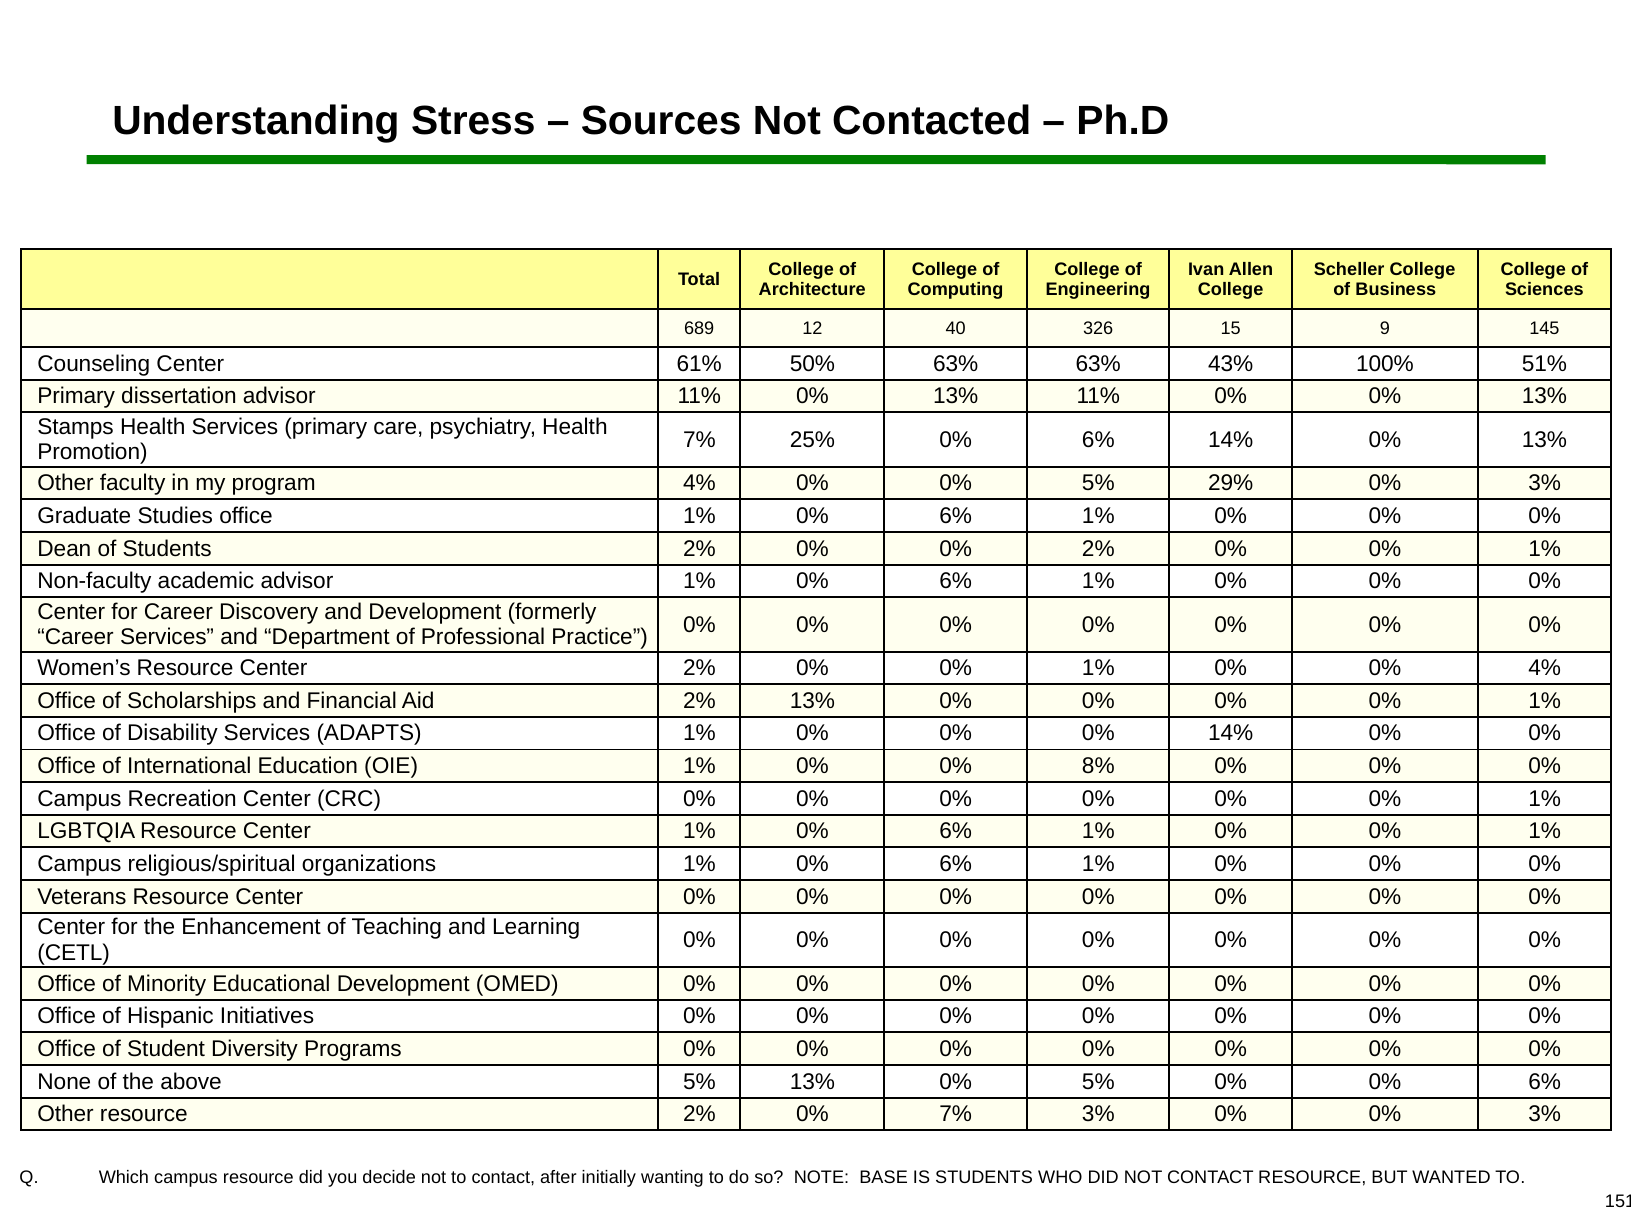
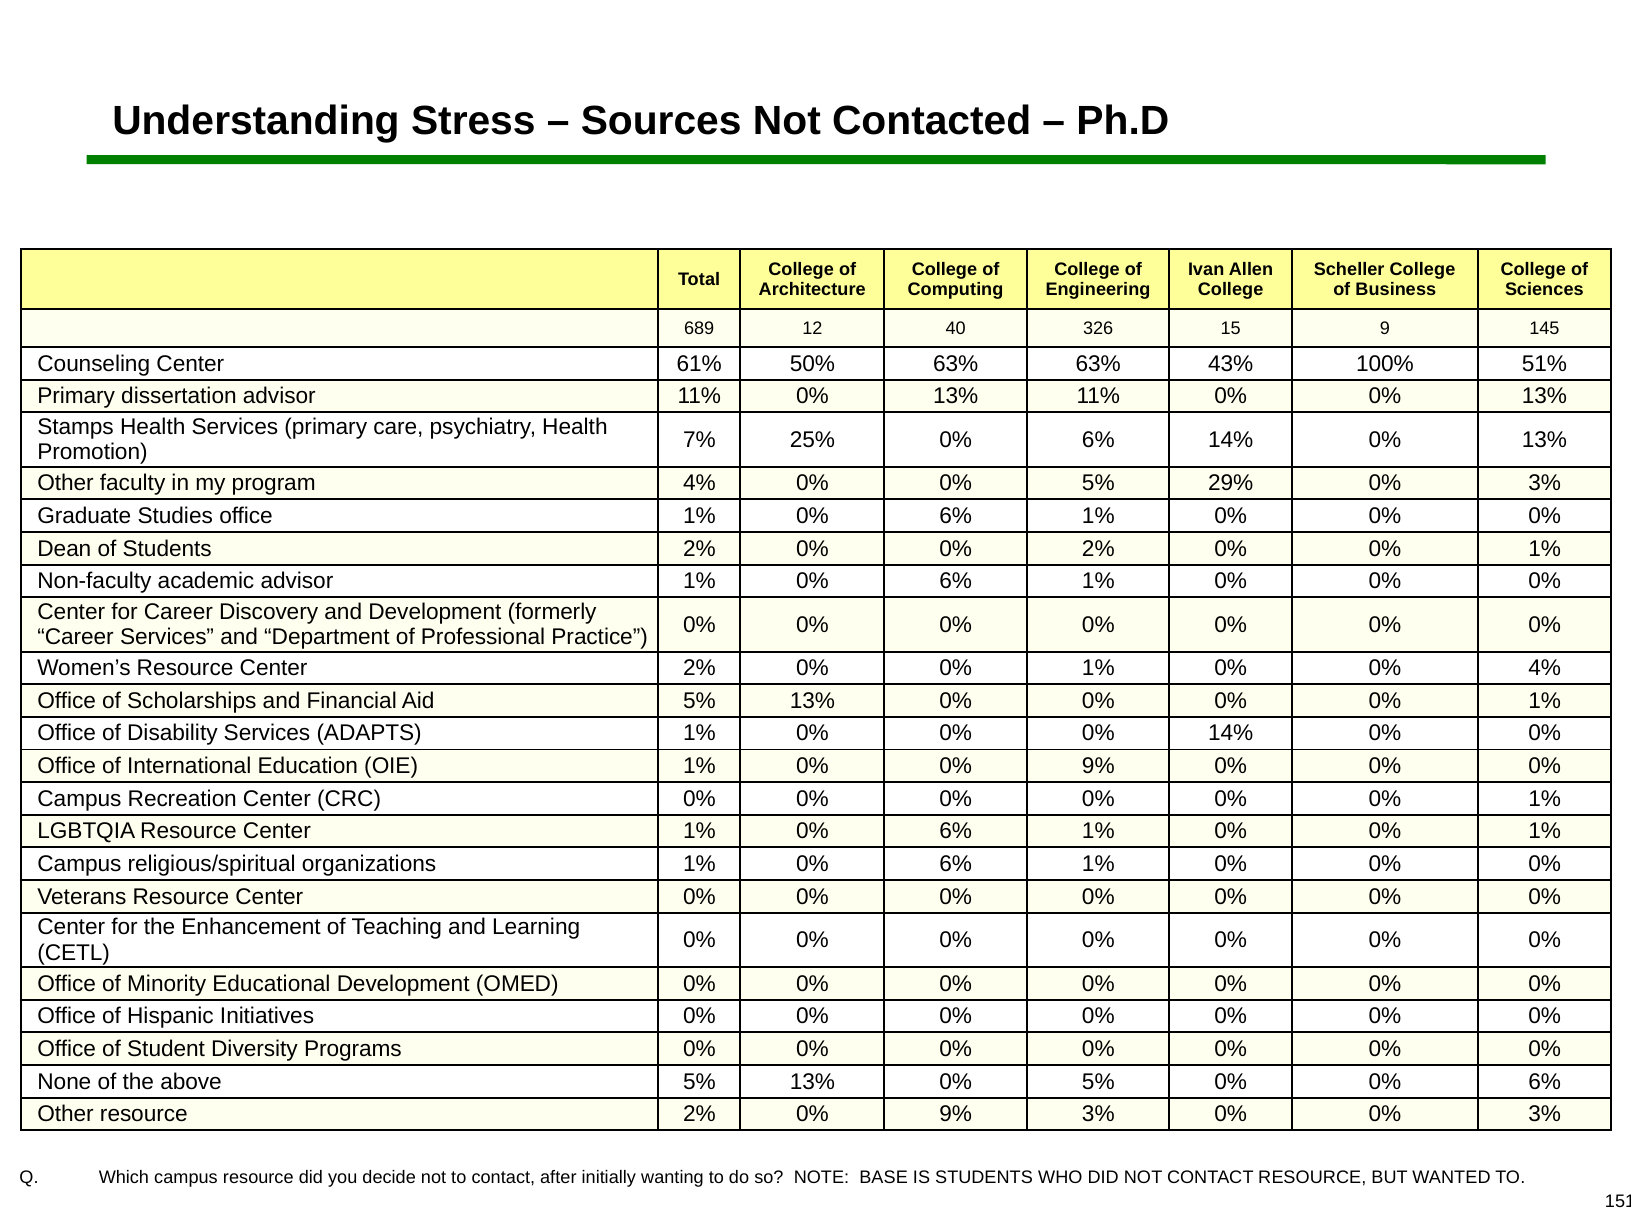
Aid 2%: 2% -> 5% (699, 701)
0% 0% 8%: 8% -> 9% (1098, 766)
2% 0% 7%: 7% -> 9% (956, 1114)
